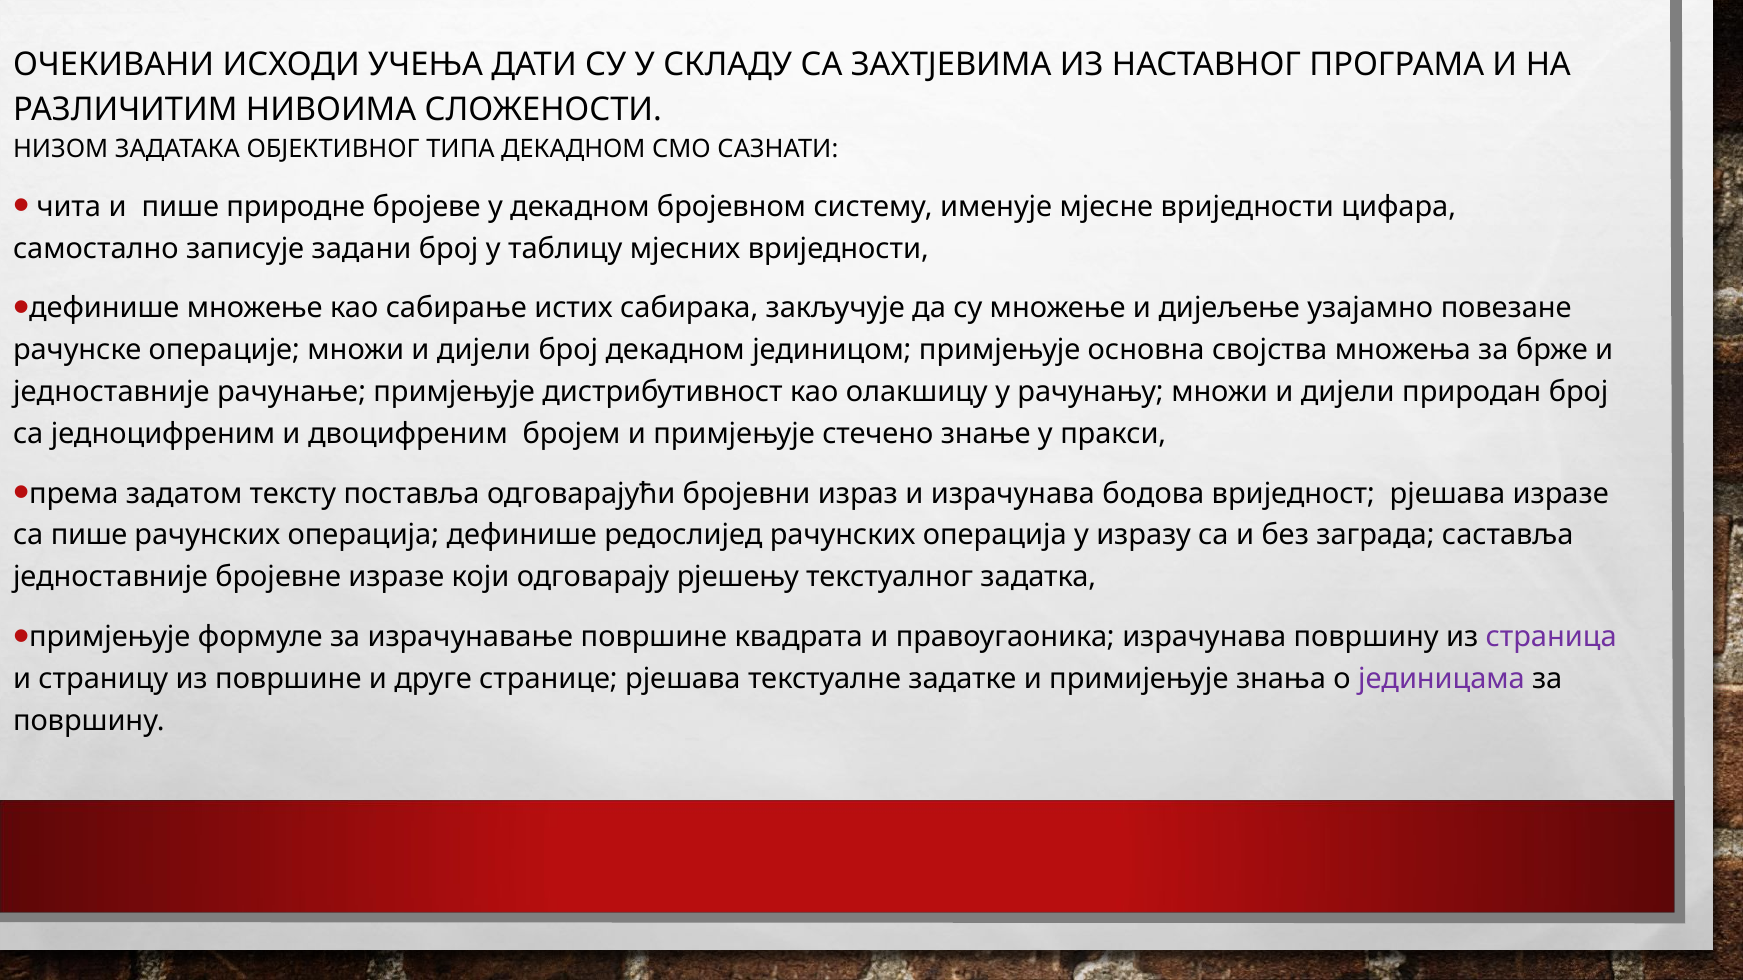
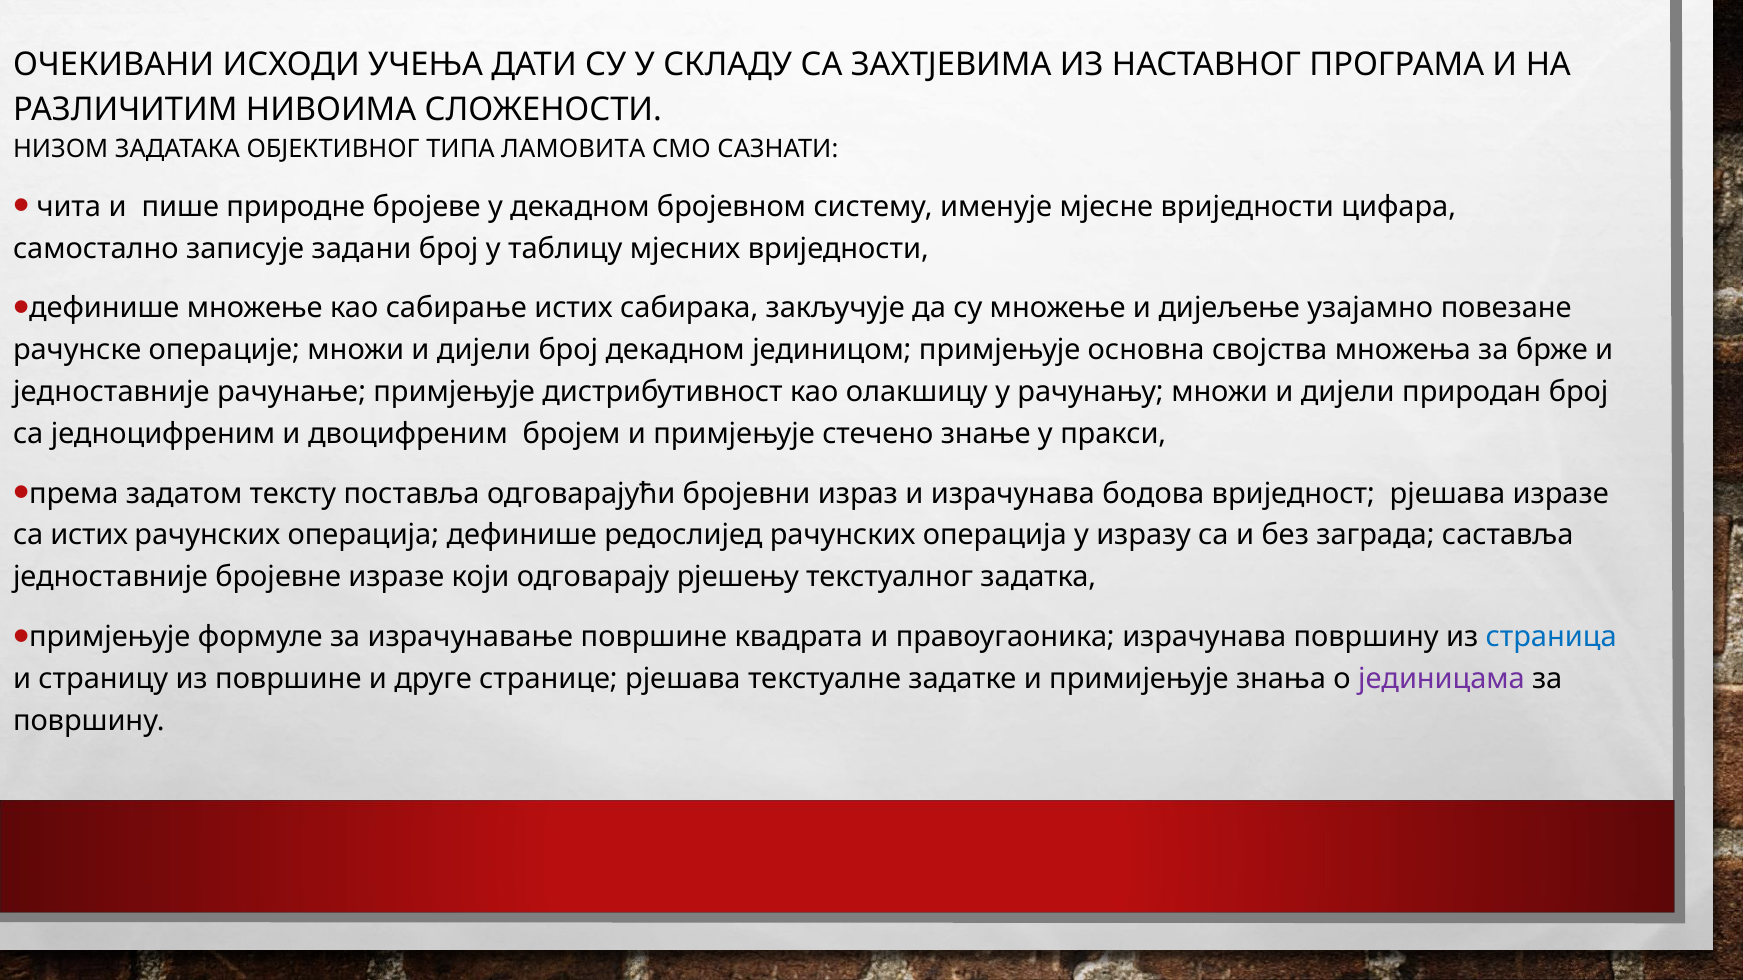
ТИПА ДЕКАДНОМ: ДЕКАДНОМ -> ЛАМОВИТА (573, 149)
са пише: пише -> истих (89, 536)
страница colour: purple -> blue (1551, 637)
